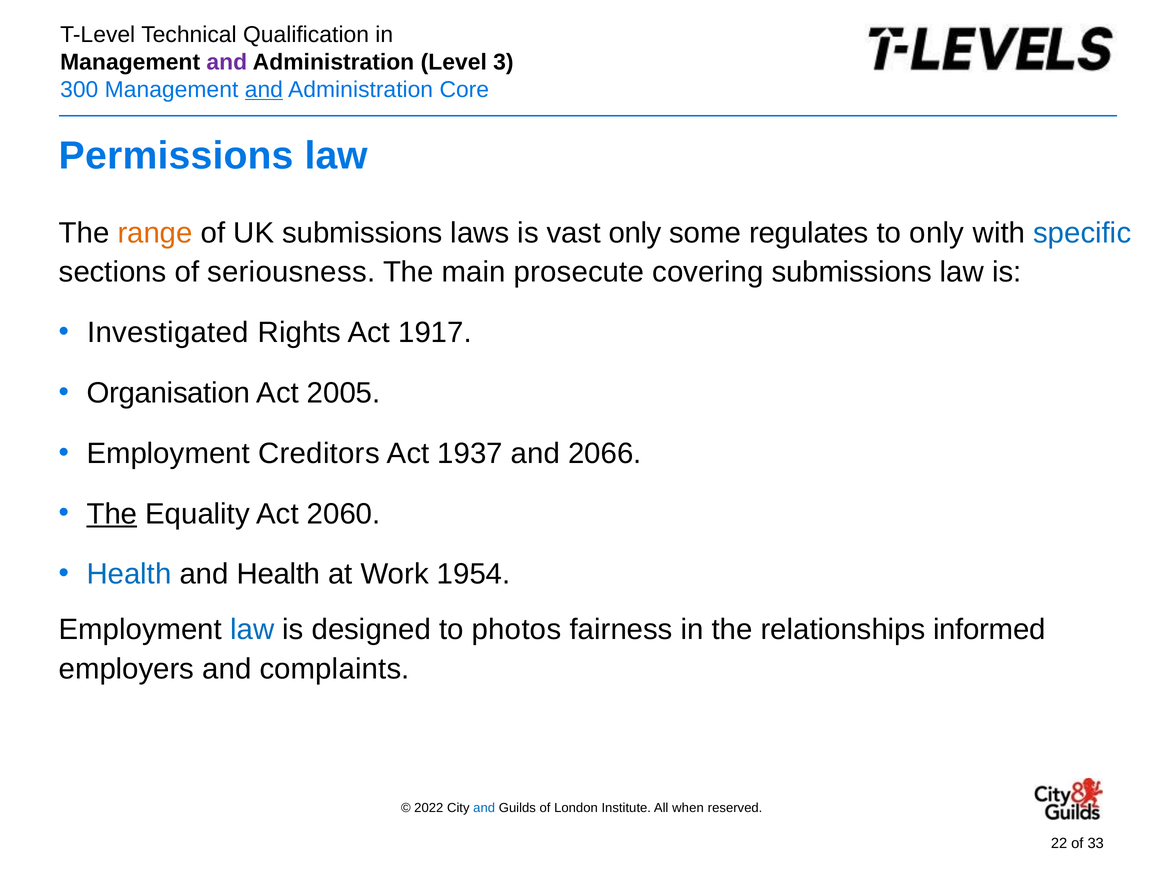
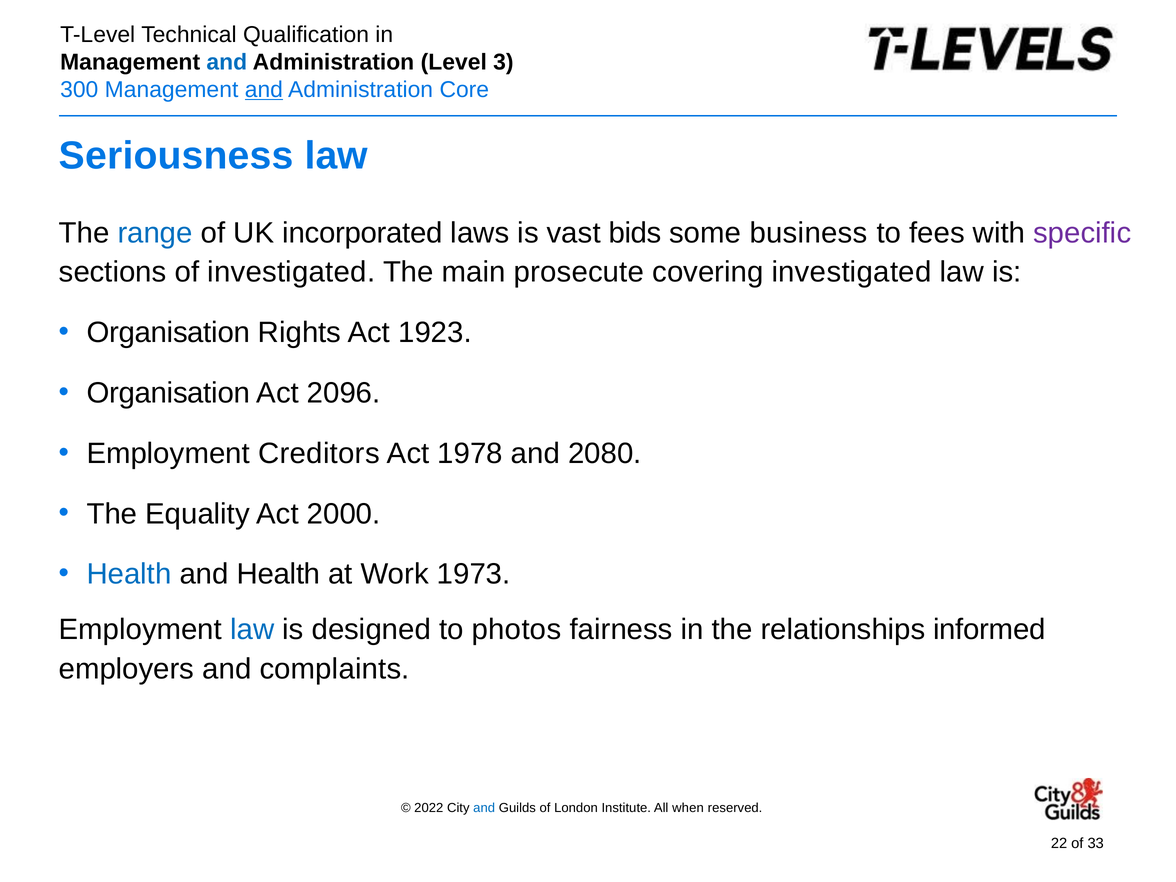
and colour: purple -> blue (227, 62)
Permissions: Permissions -> Seriousness (176, 156)
range colour: orange -> blue (155, 233)
UK submissions: submissions -> incorporated (363, 233)
vast only: only -> bids (635, 233)
regulates: regulates -> business (809, 233)
to only: only -> fees (937, 233)
specific colour: blue -> purple (1082, 233)
of seriousness: seriousness -> investigated (291, 272)
covering submissions: submissions -> investigated (851, 272)
Investigated: Investigated -> Organisation (168, 333)
1917: 1917 -> 1923 (435, 333)
2005: 2005 -> 2096 (344, 393)
1937: 1937 -> 1978 (470, 453)
2066: 2066 -> 2080 (605, 453)
The underline: present -> none (112, 514)
2060: 2060 -> 2000 (344, 514)
1954: 1954 -> 1973 (474, 574)
